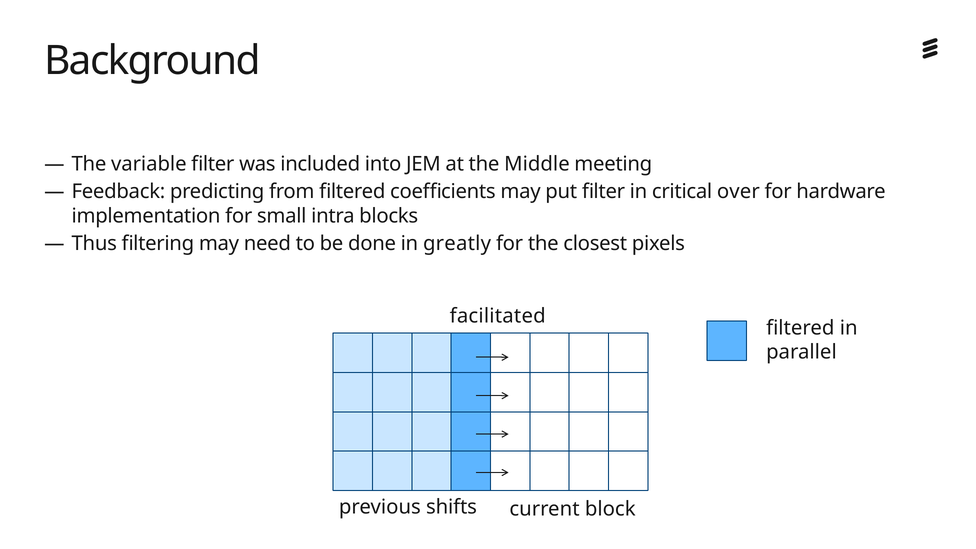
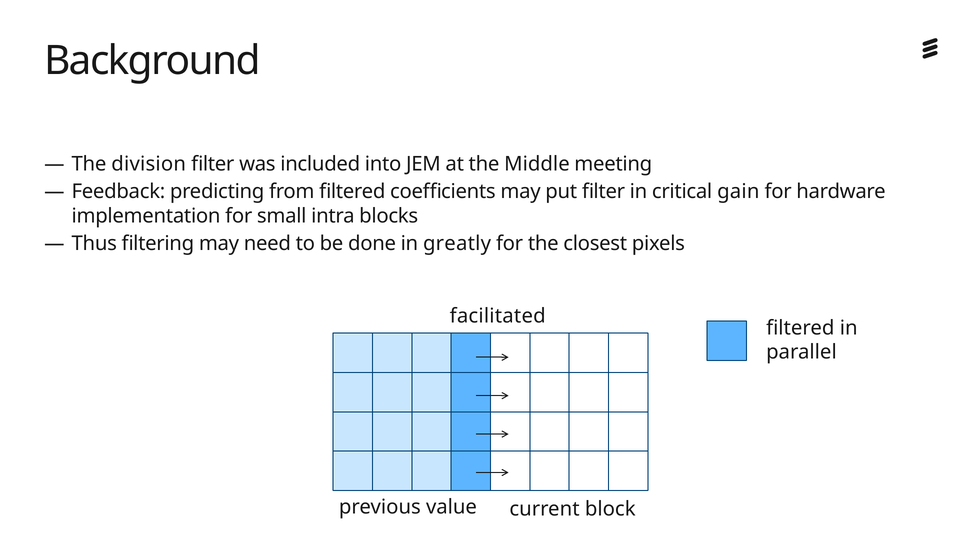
variable: variable -> division (149, 164)
over: over -> gain (738, 192)
shifts: shifts -> value (451, 507)
